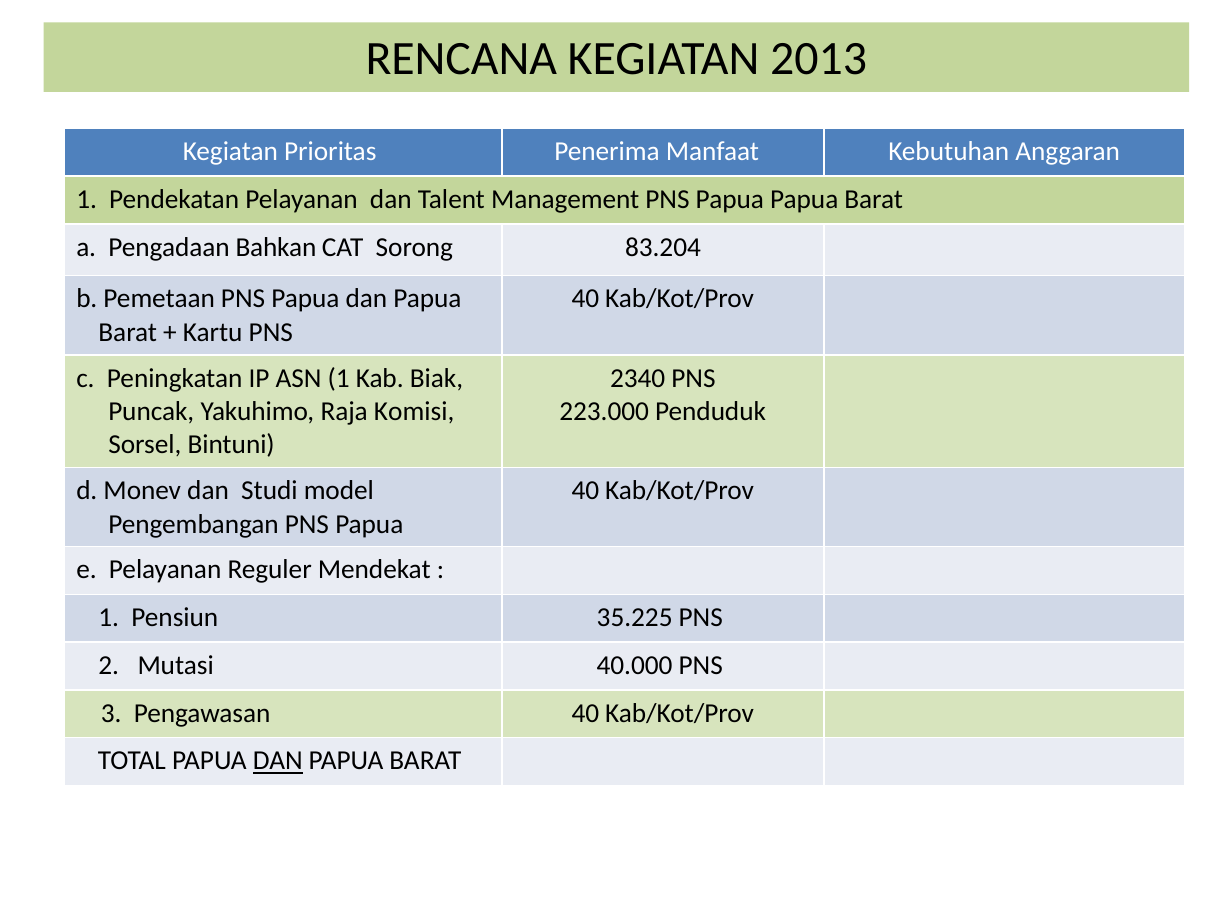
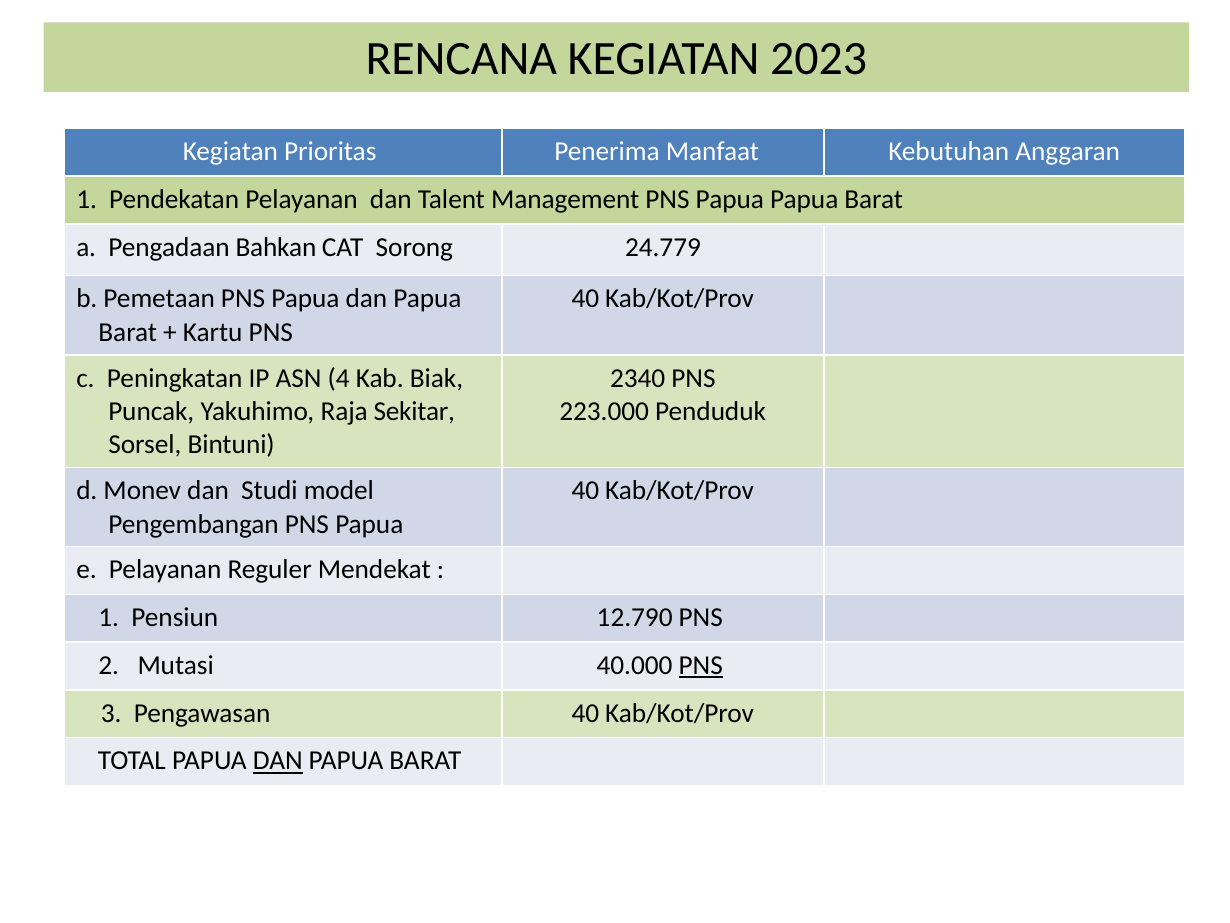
2013: 2013 -> 2023 (819, 58)
83.204: 83.204 -> 24.779 (663, 247)
ASN 1: 1 -> 4 (339, 378)
Komisi: Komisi -> Sekitar (414, 411)
35.225: 35.225 -> 12.790 (635, 617)
PNS underline: none -> present (701, 665)
